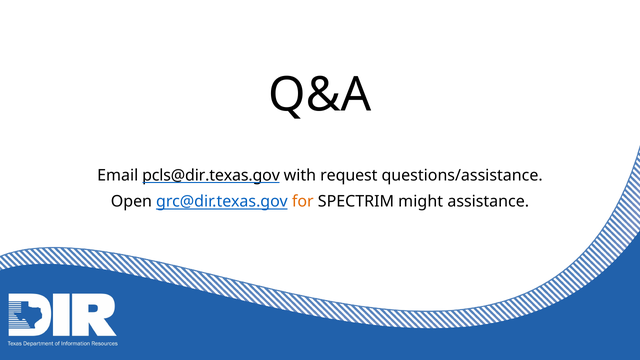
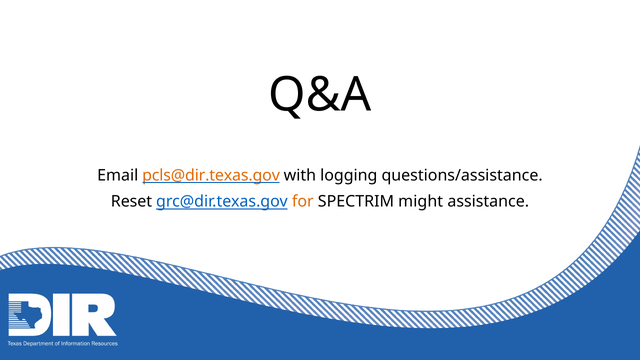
pcls@dir.texas.gov colour: black -> orange (211, 175)
request: request -> logging (349, 175)
Open: Open -> Reset (131, 202)
